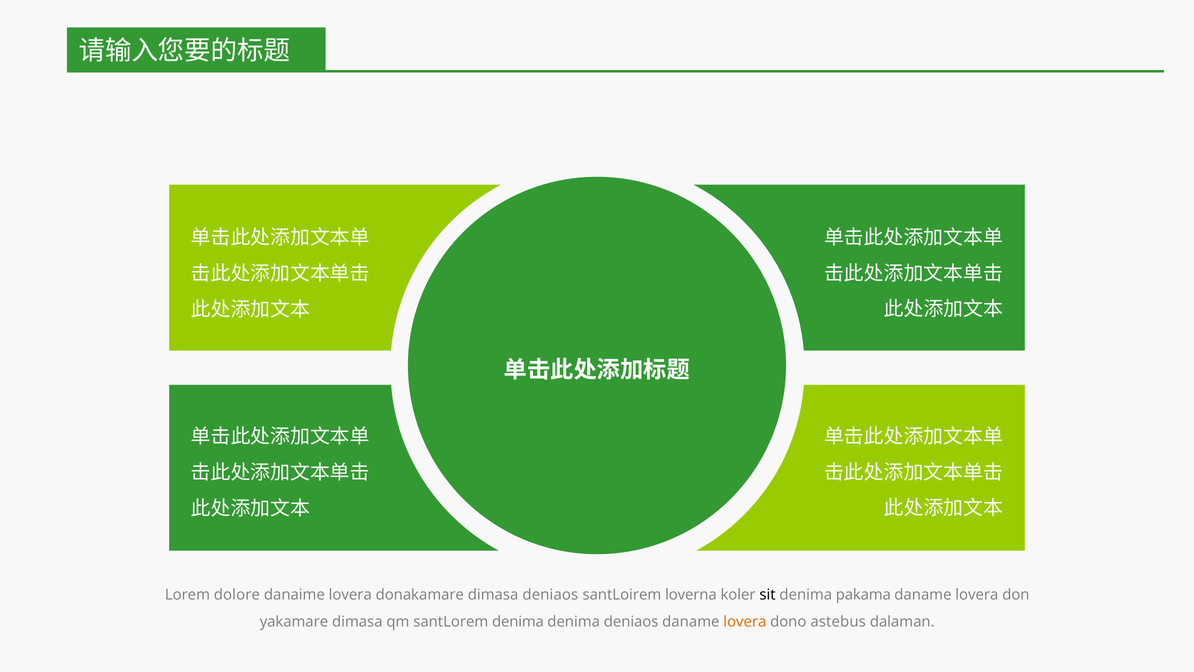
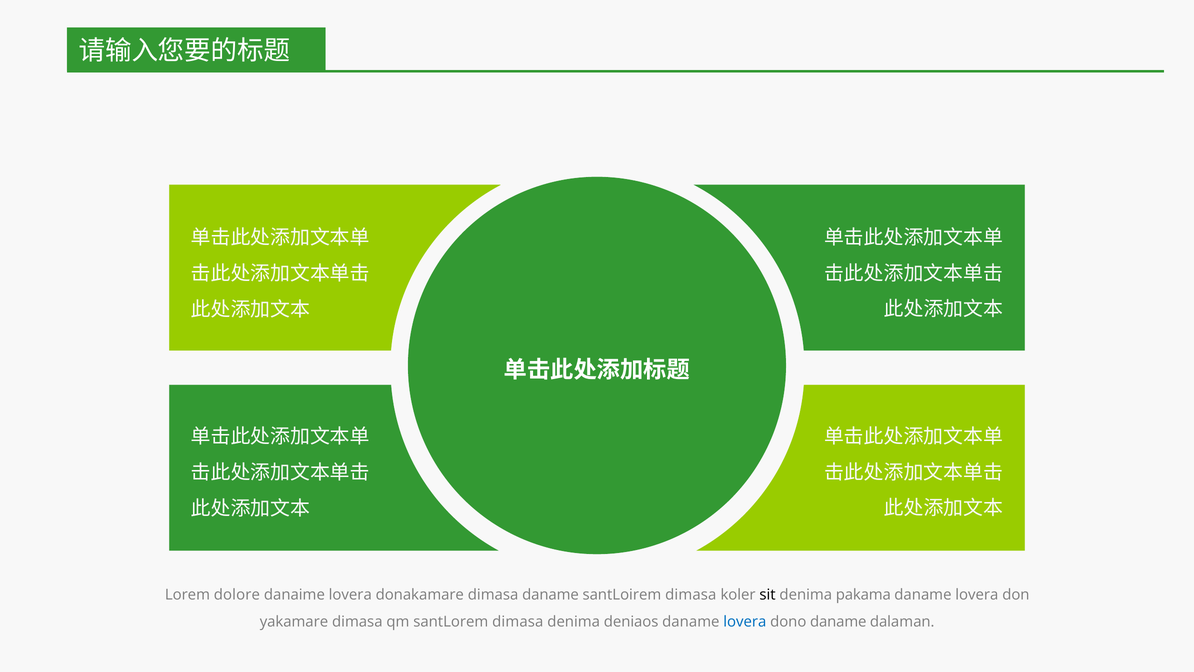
dimasa deniaos: deniaos -> daname (550, 595)
santLoirem loverna: loverna -> dimasa (691, 595)
santLorem denima: denima -> dimasa (518, 621)
lovera colour: orange -> blue (745, 621)
dono astebus: astebus -> daname (838, 621)
